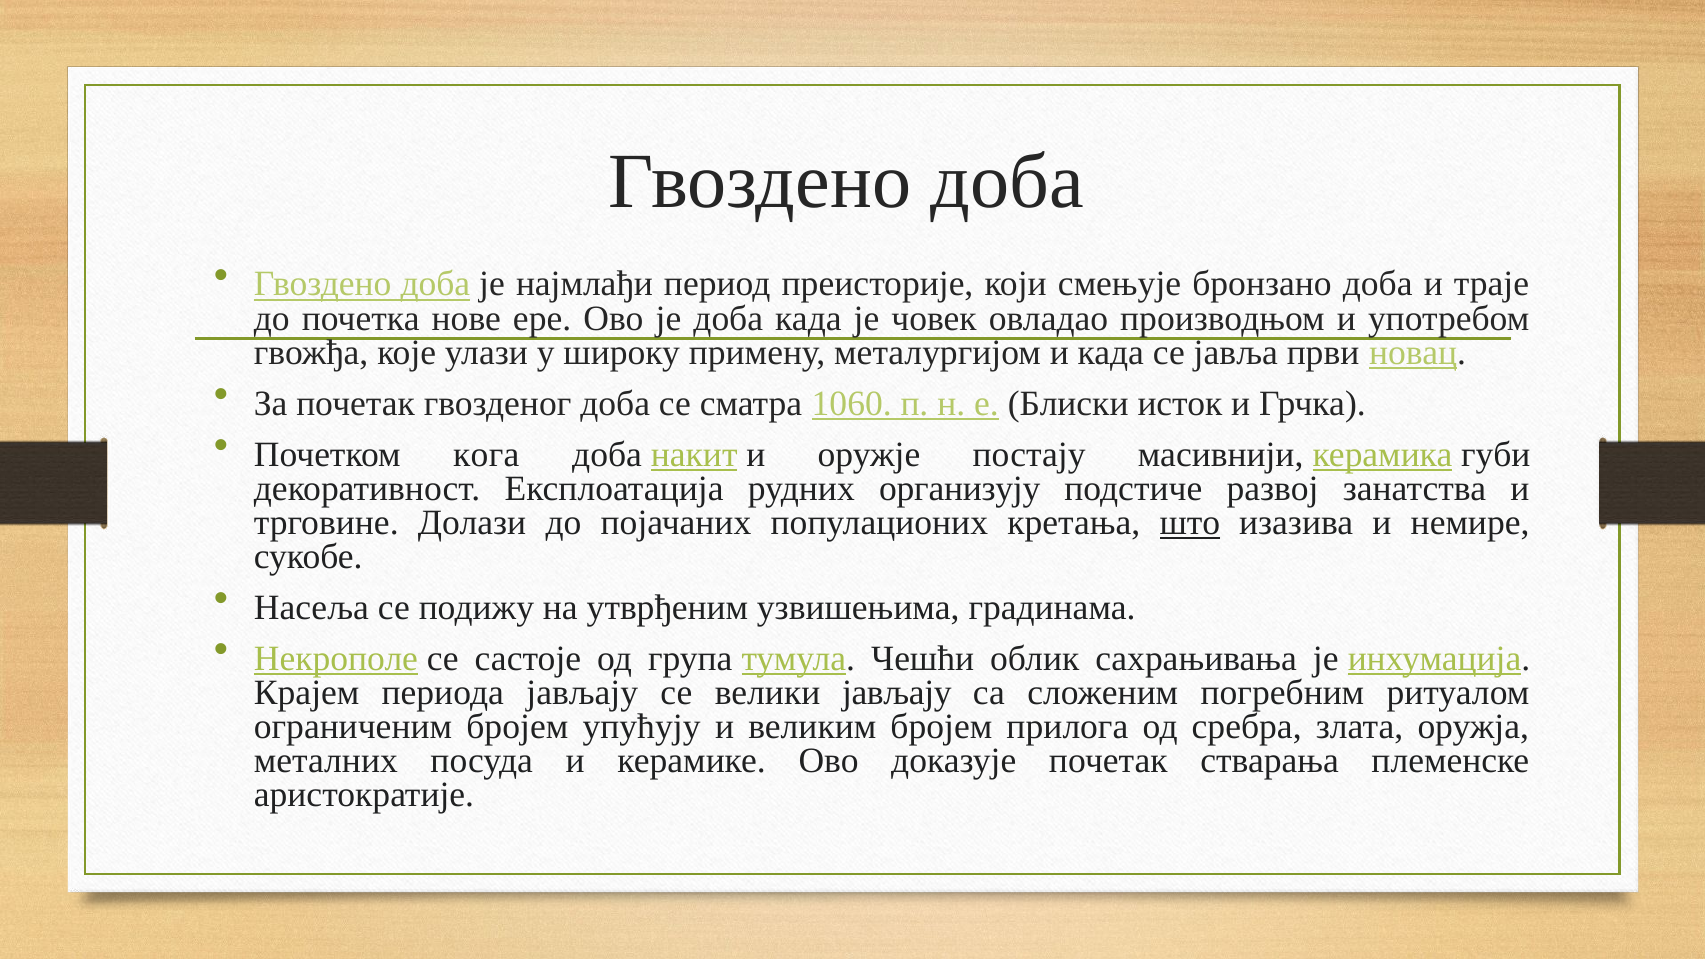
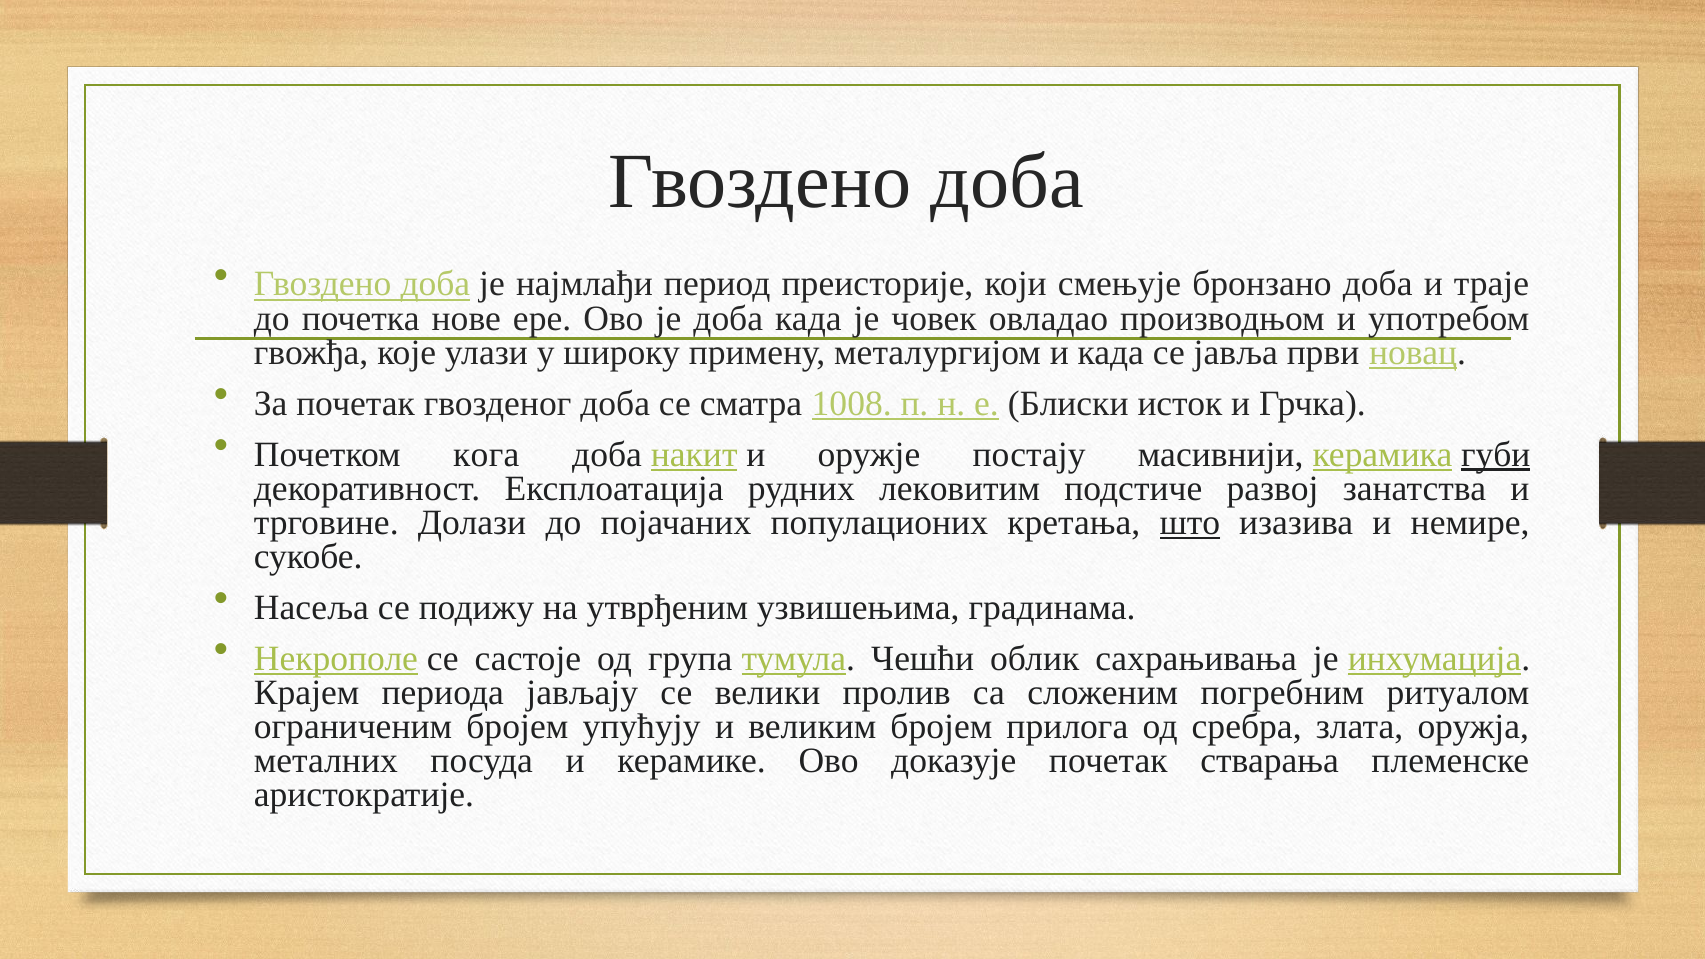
1060: 1060 -> 1008 (852, 403)
губи underline: none -> present (1496, 454)
организују: организују -> лековитим (960, 488)
велики јављају: јављају -> пролив (897, 693)
